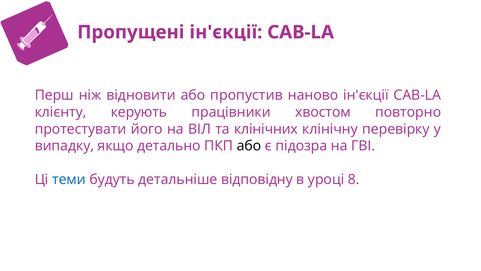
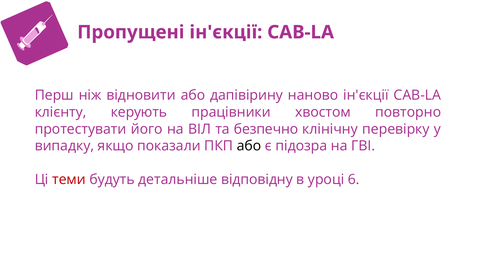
пропустив: пропустив -> дапівірину (247, 95)
клінічних: клінічних -> безпечно (266, 129)
детально: детально -> показали (169, 146)
теми colour: blue -> red (69, 179)
8: 8 -> 6 (354, 179)
